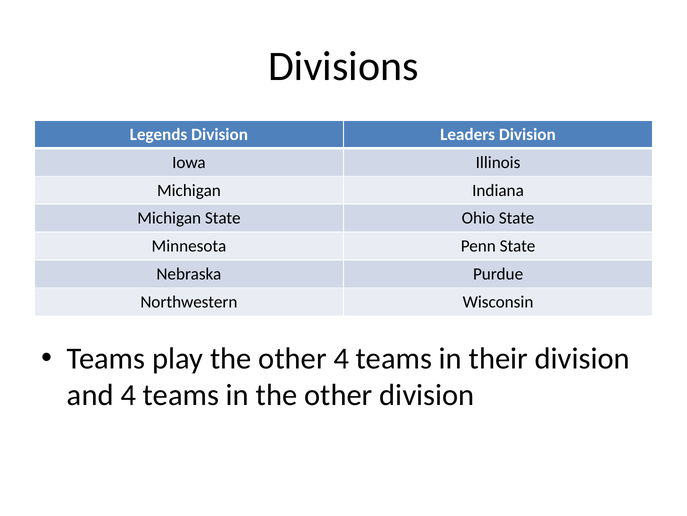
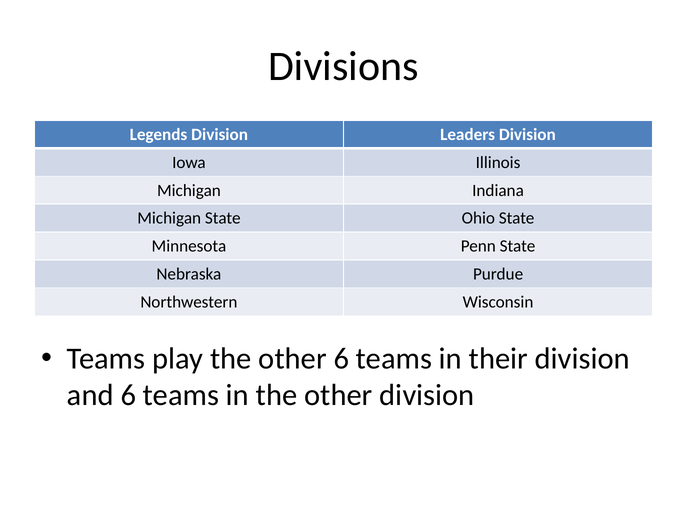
other 4: 4 -> 6 (341, 358)
and 4: 4 -> 6 (128, 395)
